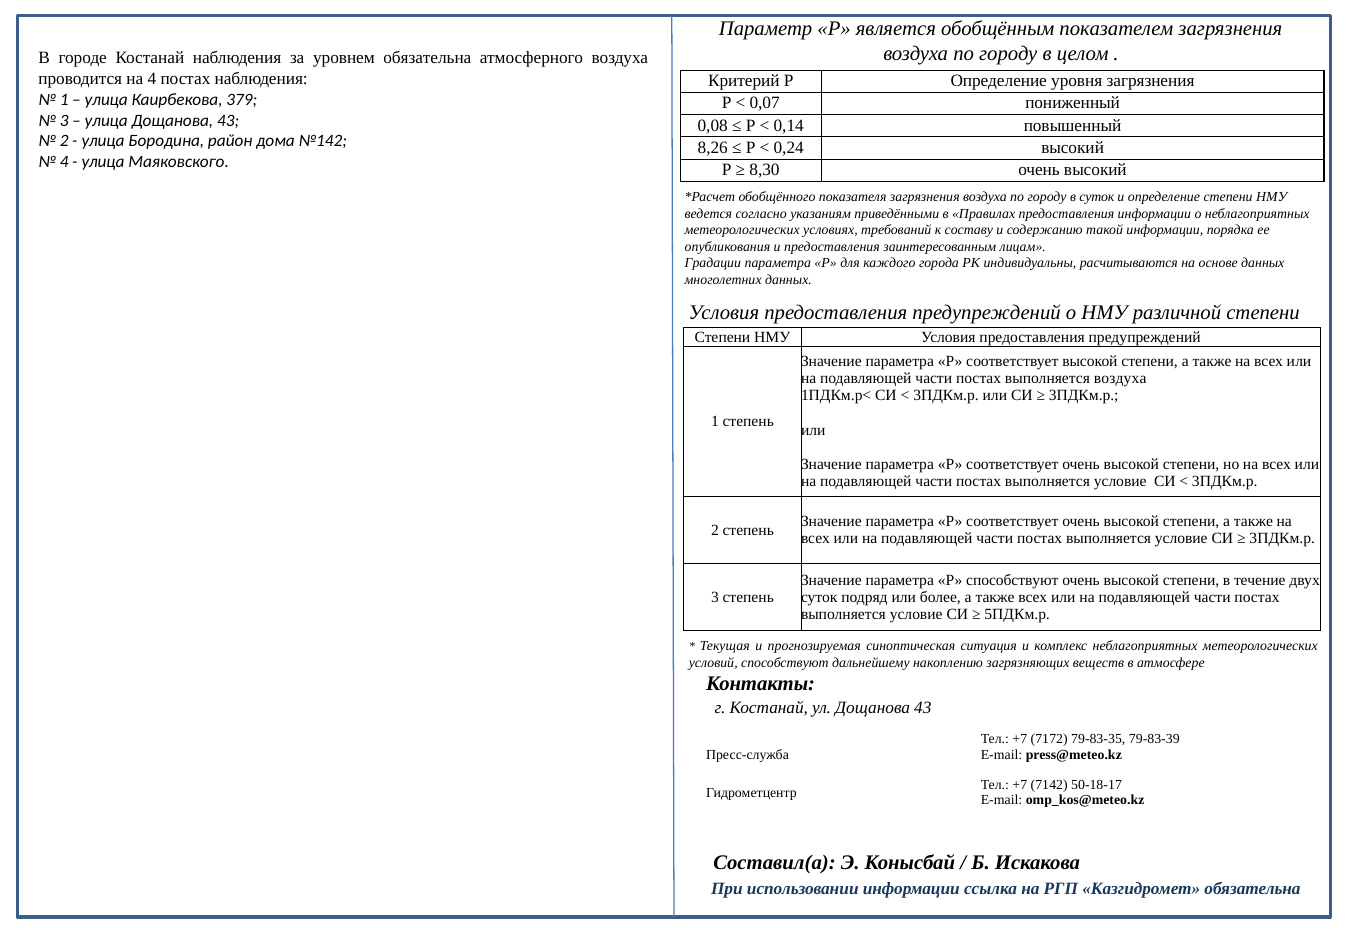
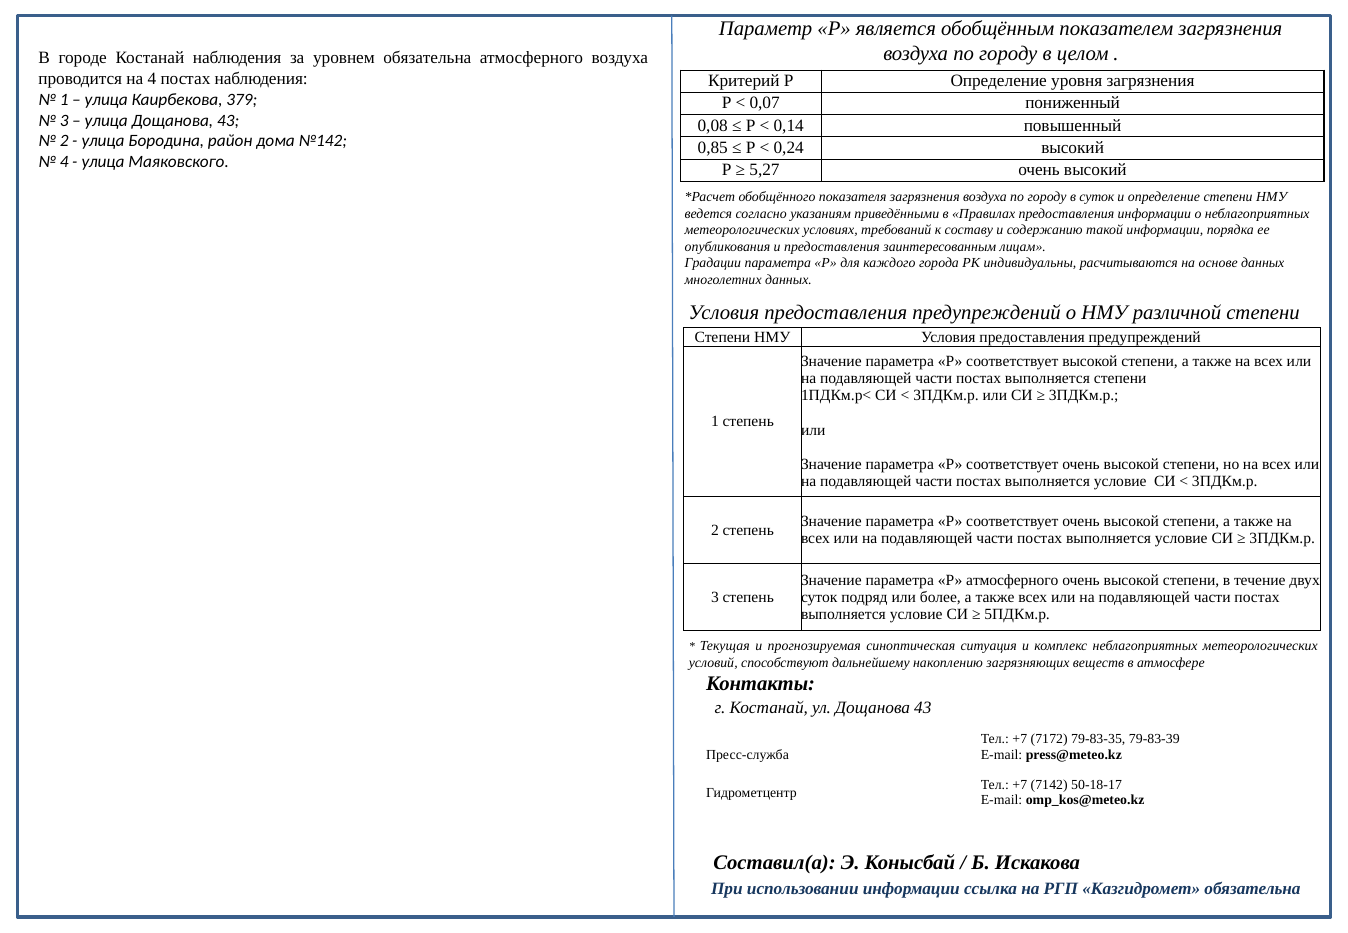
8,26: 8,26 -> 0,85 (713, 148)
8,30: 8,30 -> 5,27 (765, 170)
выполняется воздуха: воздуха -> степени (1120, 378)
Р способствуют: способствуют -> атмосферного (1012, 580)
